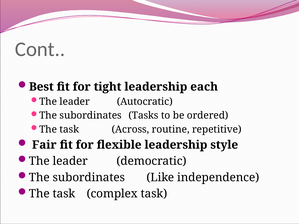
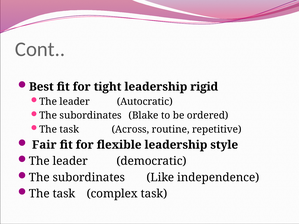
each: each -> rigid (204, 87)
Tasks: Tasks -> Blake (144, 116)
